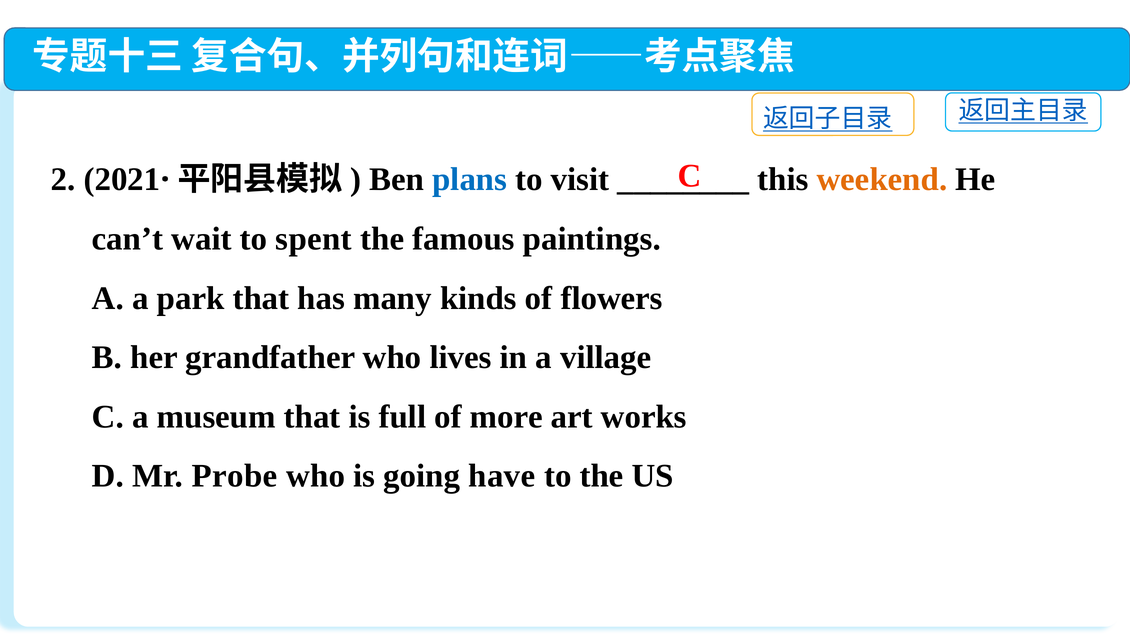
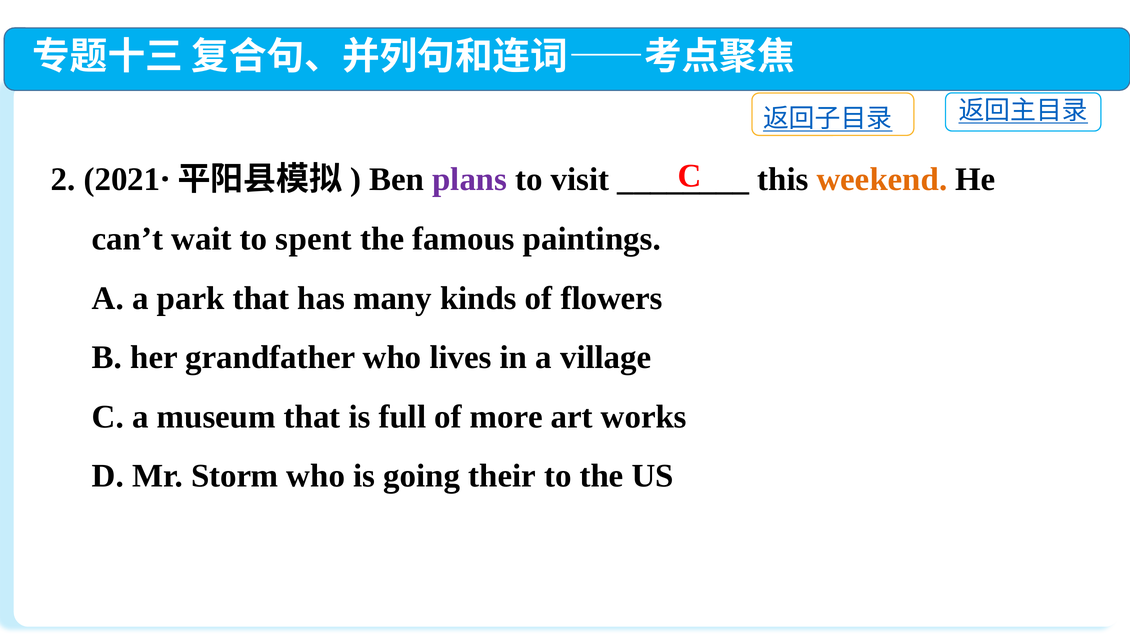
plans colour: blue -> purple (470, 180)
Probe: Probe -> Storm (235, 477)
have: have -> their (502, 477)
